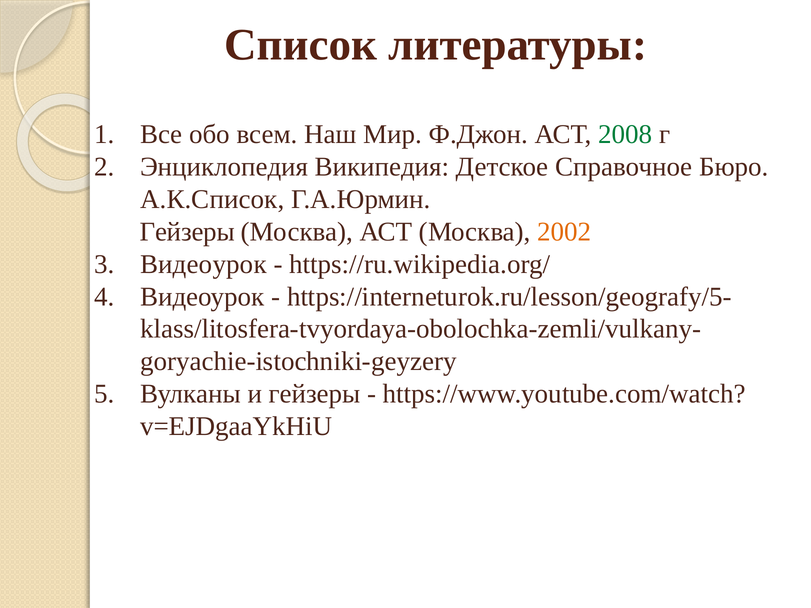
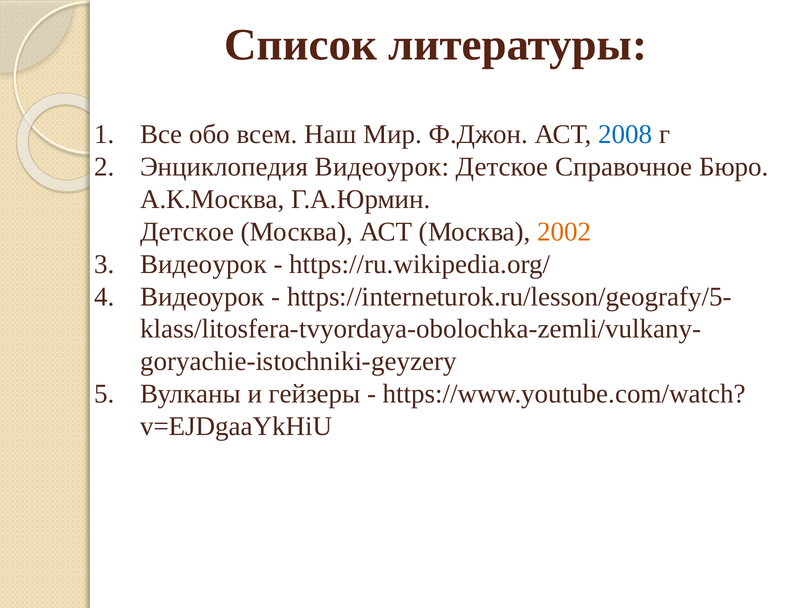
2008 colour: green -> blue (625, 135)
Энциклопедия Википедия: Википедия -> Видеоурок (382, 167)
А.К.Список: А.К.Список -> А.К.Москва (212, 199)
Гейзеры: Гейзеры -> Детское (187, 232)
